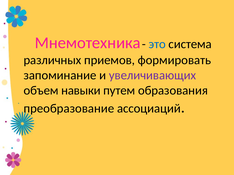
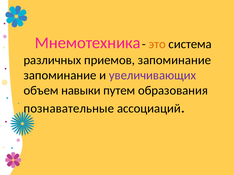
это colour: blue -> orange (157, 44)
приемов формировать: формировать -> запоминание (174, 60)
преобразование: преобразование -> познавательные (69, 109)
